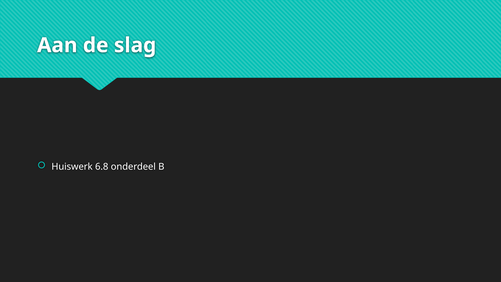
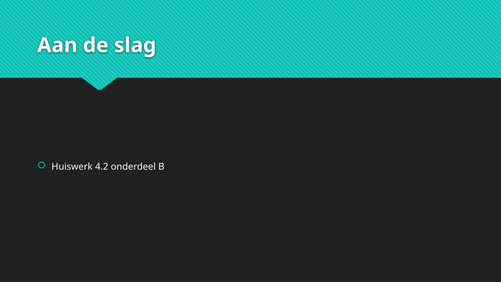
6.8: 6.8 -> 4.2 (102, 167)
